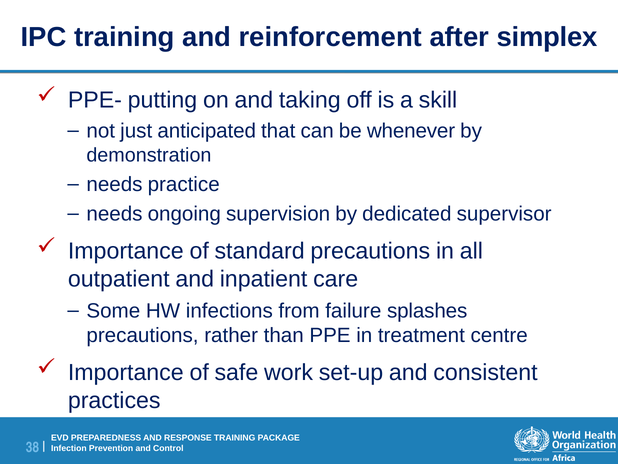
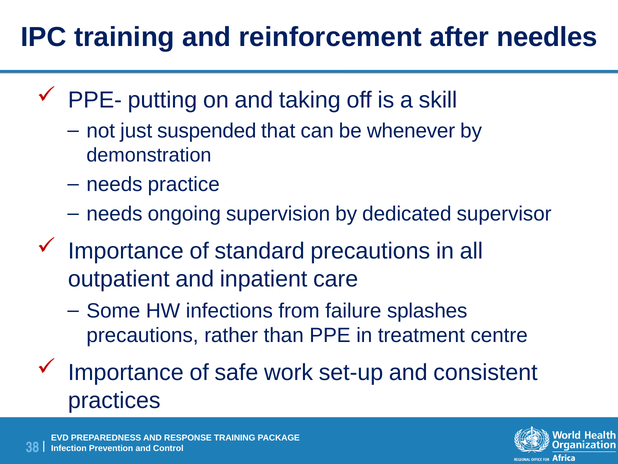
simplex: simplex -> needles (547, 37)
anticipated: anticipated -> suspended (207, 131)
